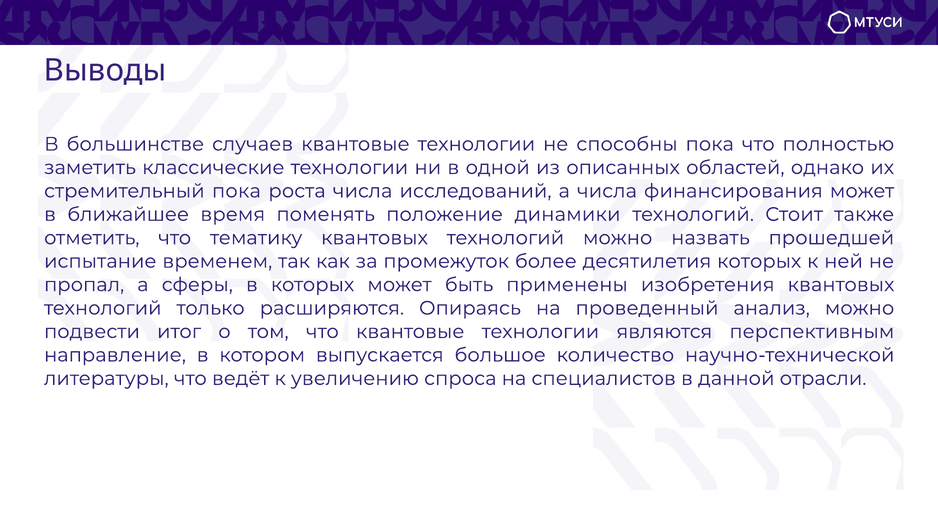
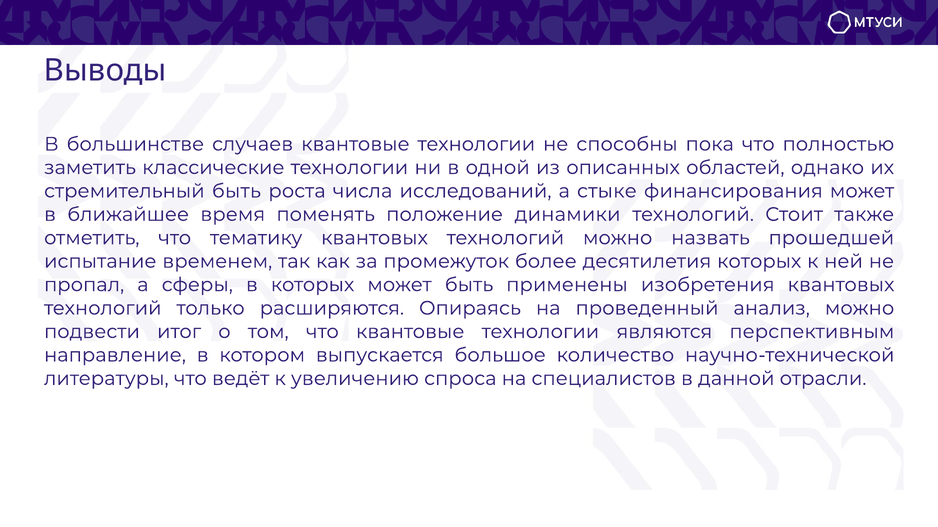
стремительный пока: пока -> быть (236, 191)
а числа: числа -> стыке (607, 191)
